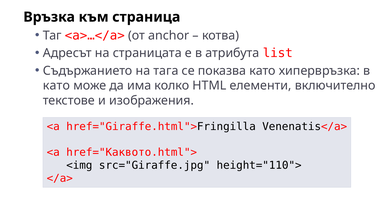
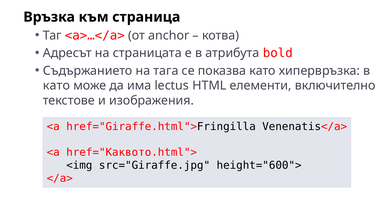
list: list -> bold (278, 53)
колко: колко -> lectus (172, 86)
height="110">: height="110"> -> height="600"> (259, 166)
